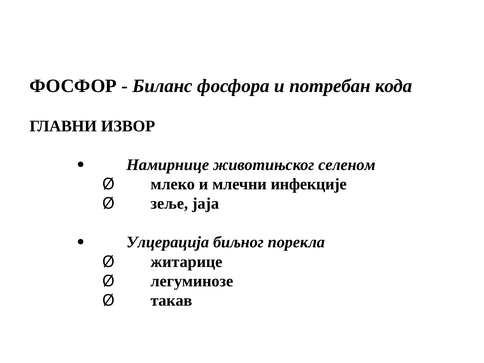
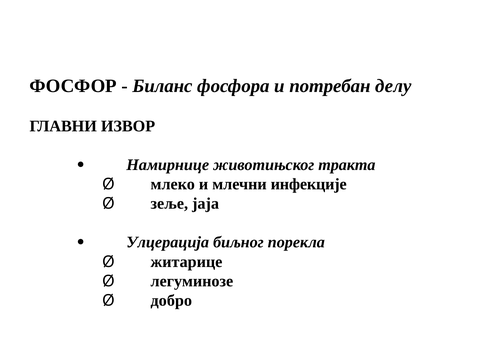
кода: кода -> делу (393, 86)
селеном: селеном -> тракта (347, 165)
такав: такав -> добро (171, 300)
